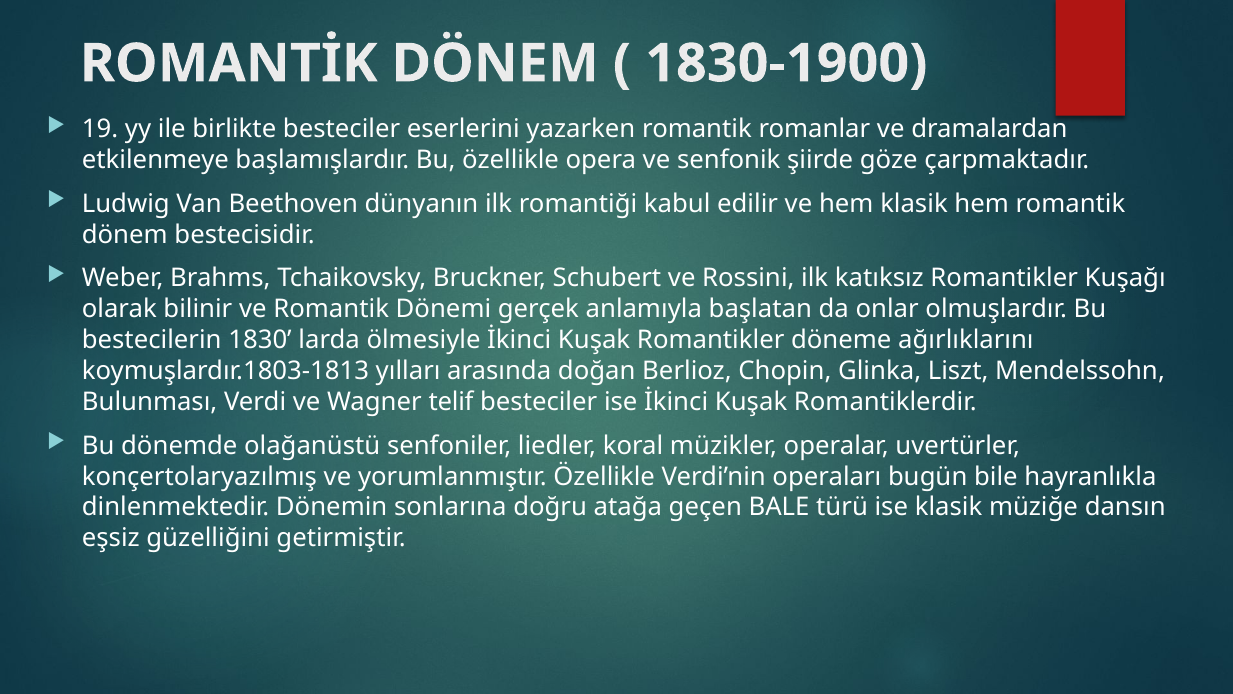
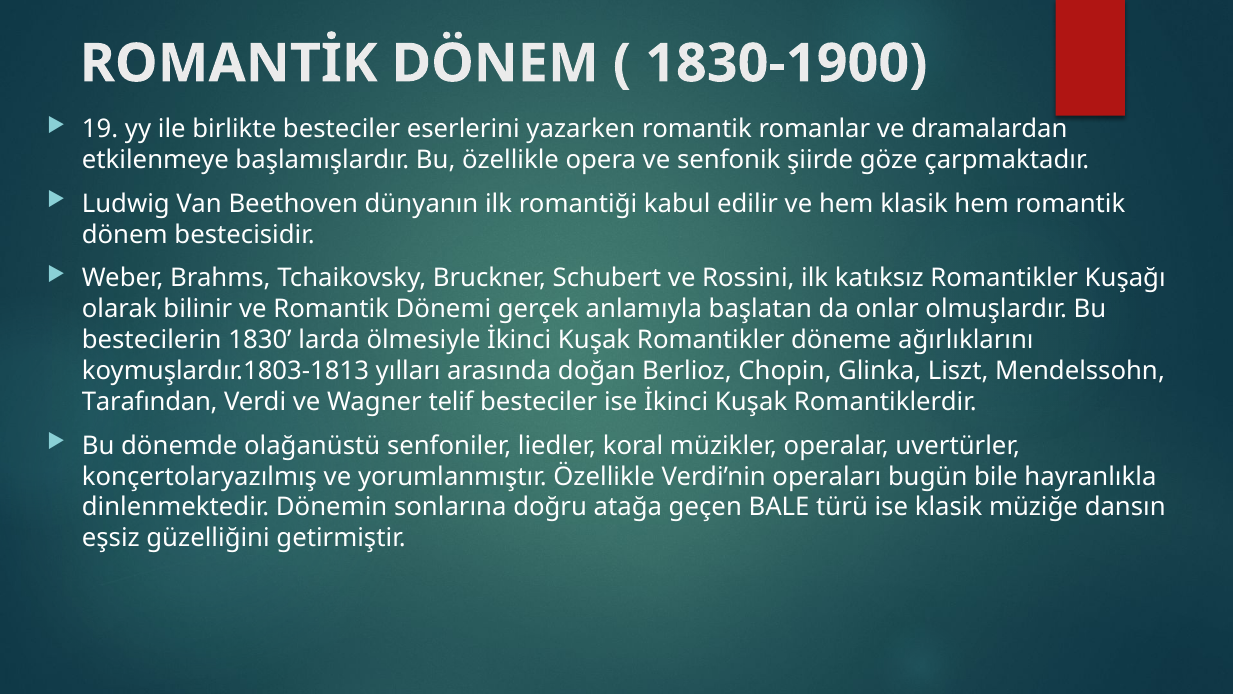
Bulunması: Bulunması -> Tarafından (150, 402)
